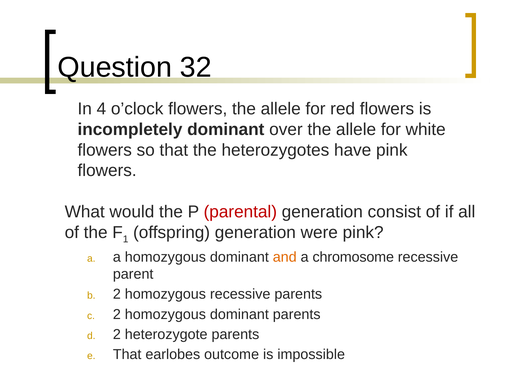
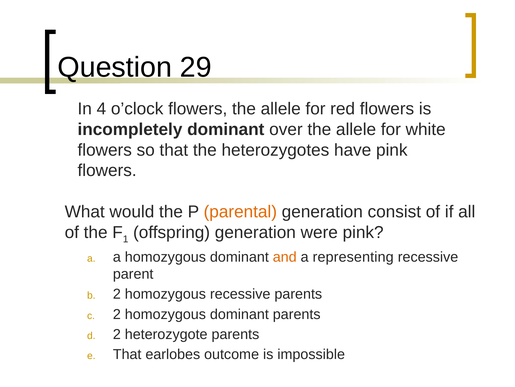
32: 32 -> 29 (196, 67)
parental colour: red -> orange (240, 212)
chromosome: chromosome -> representing (353, 256)
